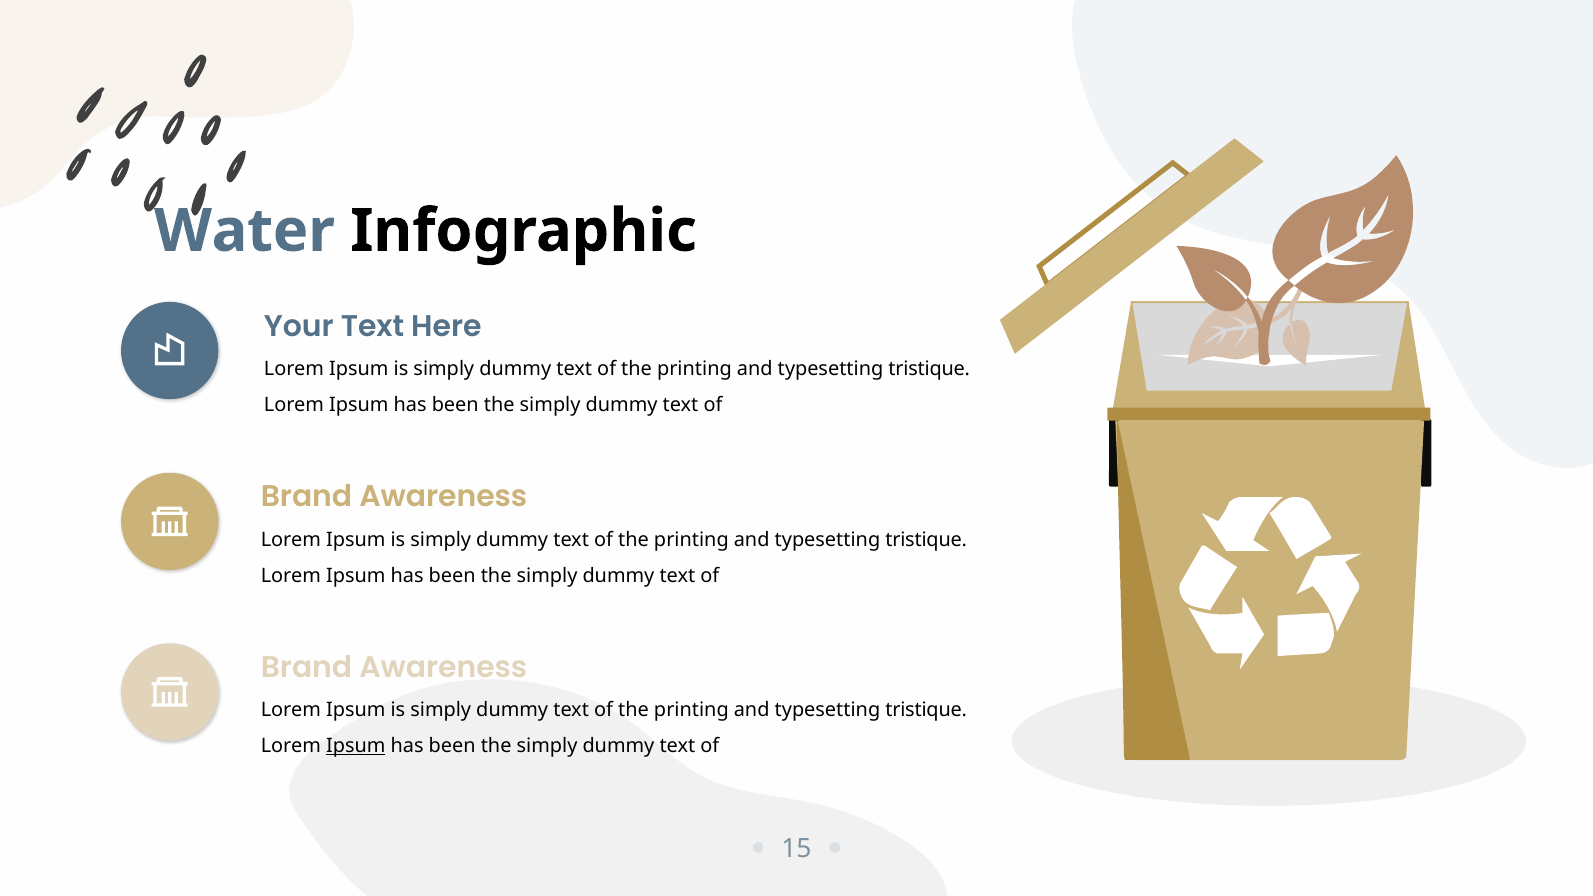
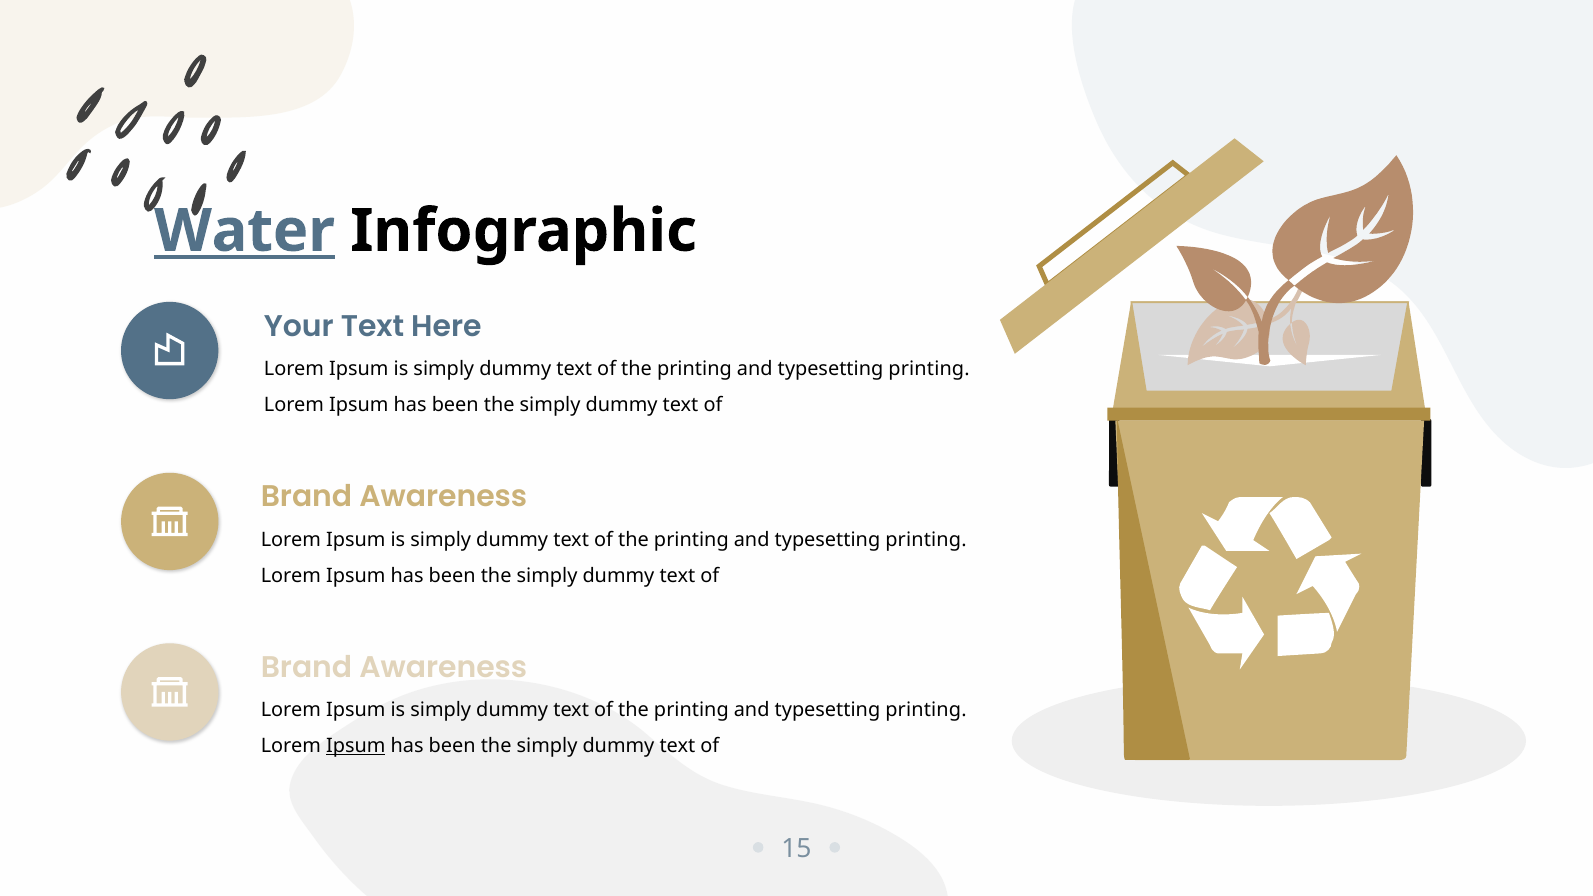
Water underline: none -> present (244, 231)
tristique: tristique -> printing (929, 369)
tristique: tristique -> printing (926, 540)
tristique: tristique -> printing (926, 710)
